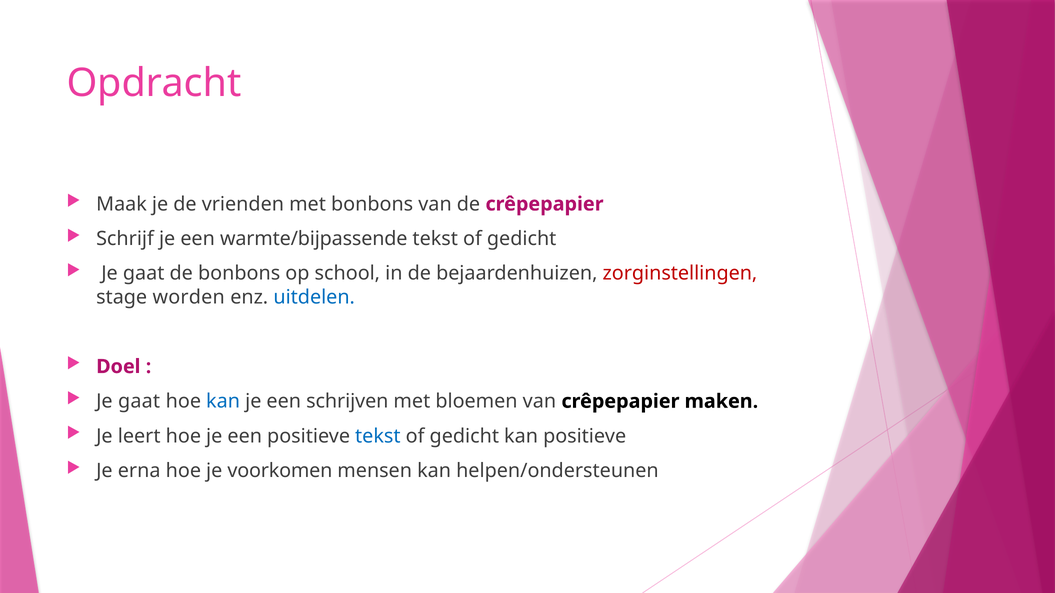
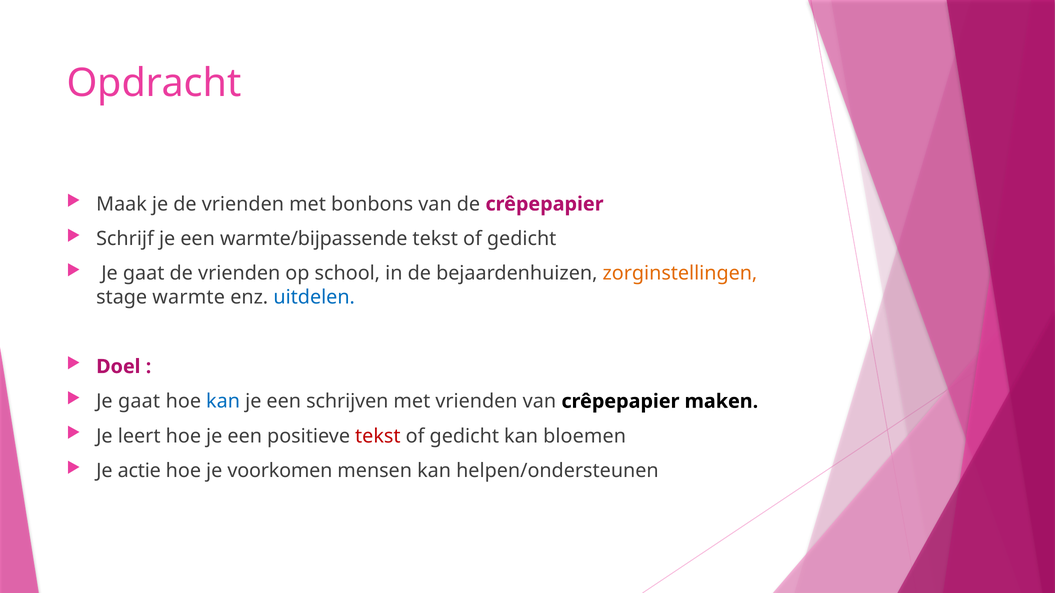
gaat de bonbons: bonbons -> vrienden (239, 274)
zorginstellingen colour: red -> orange (680, 274)
worden: worden -> warmte (189, 297)
met bloemen: bloemen -> vrienden (476, 402)
tekst colour: blue -> red (378, 436)
kan positieve: positieve -> bloemen (585, 436)
erna: erna -> actie (139, 471)
